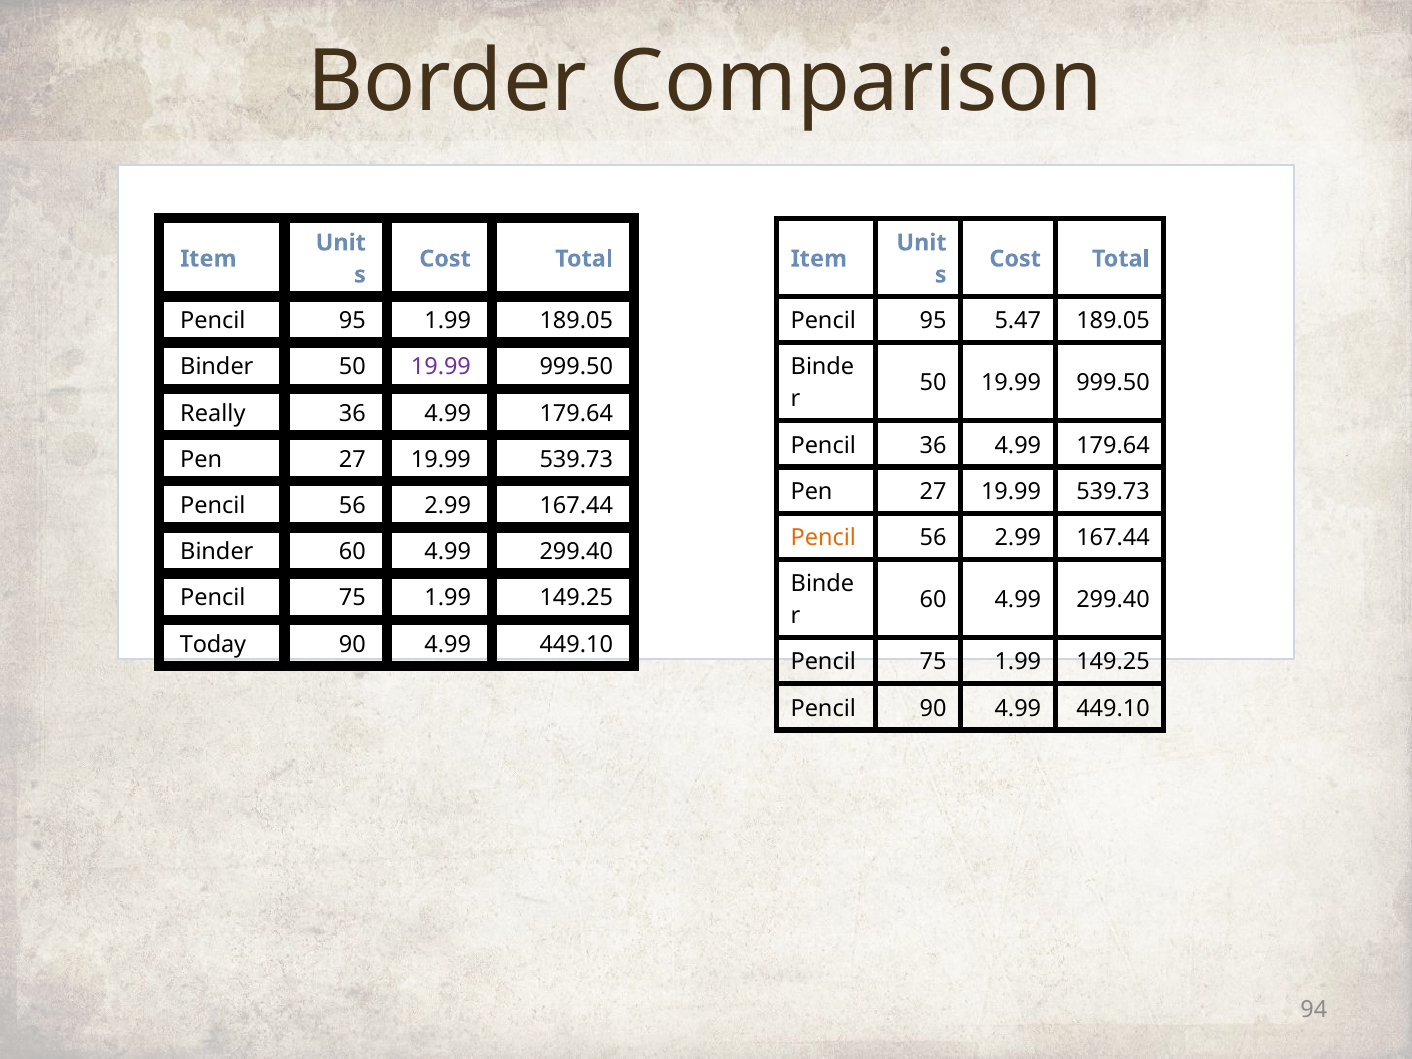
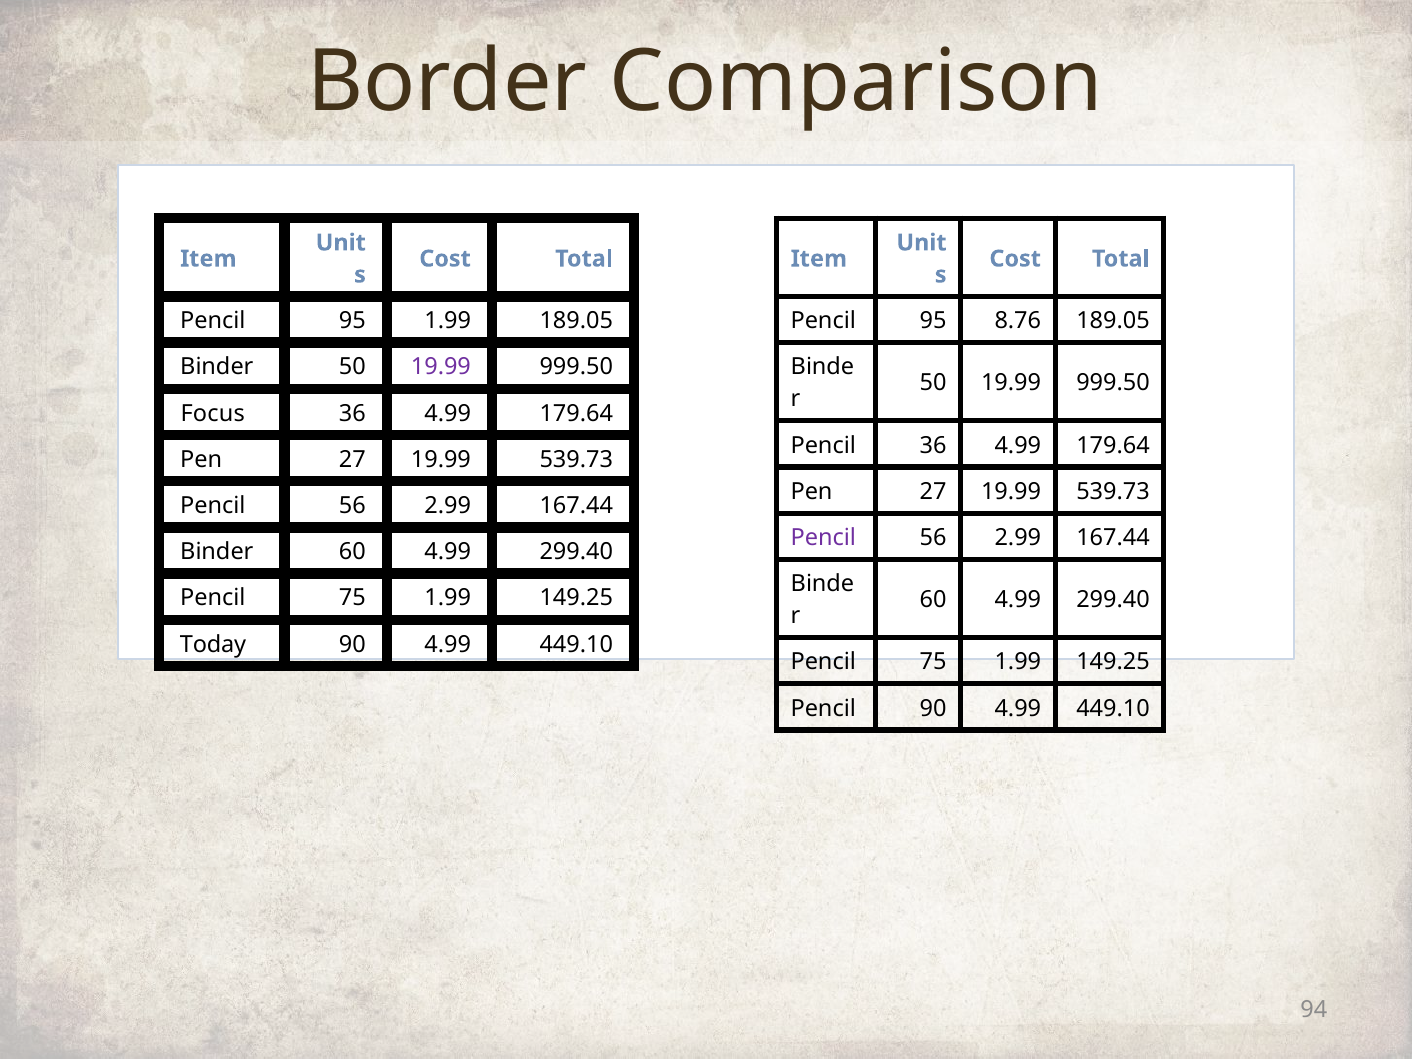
5.47: 5.47 -> 8.76 (1018, 321)
Really: Really -> Focus (213, 413)
Pencil colour: orange -> purple (823, 538)
